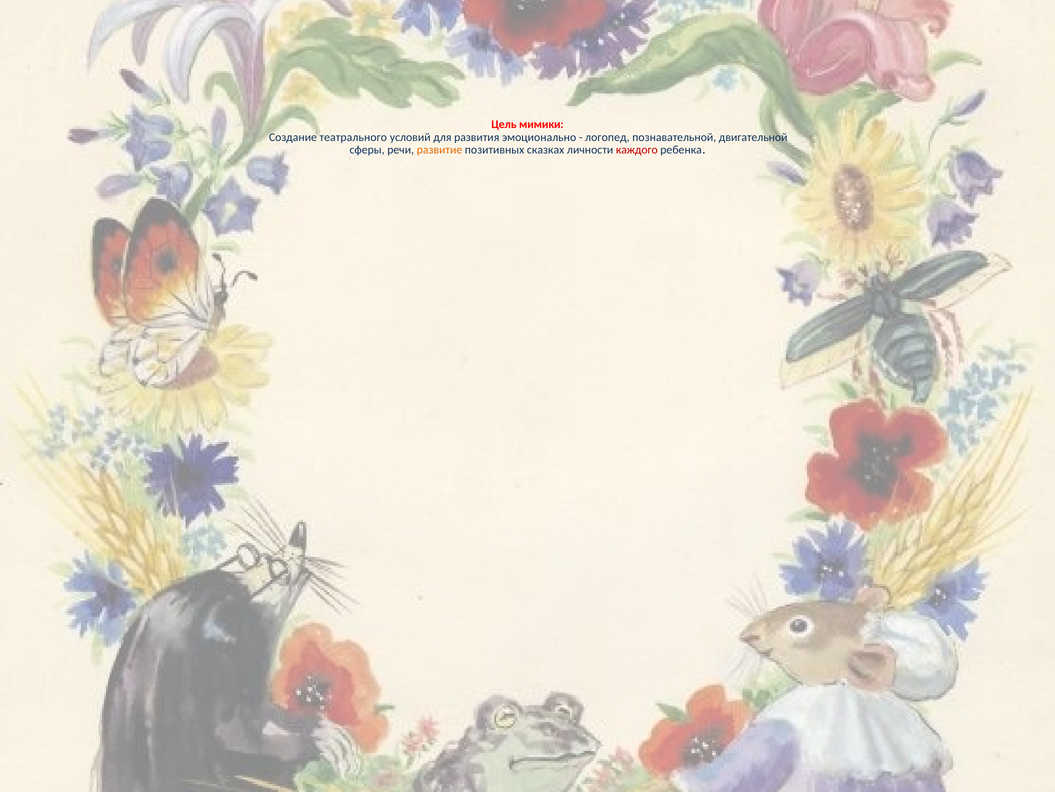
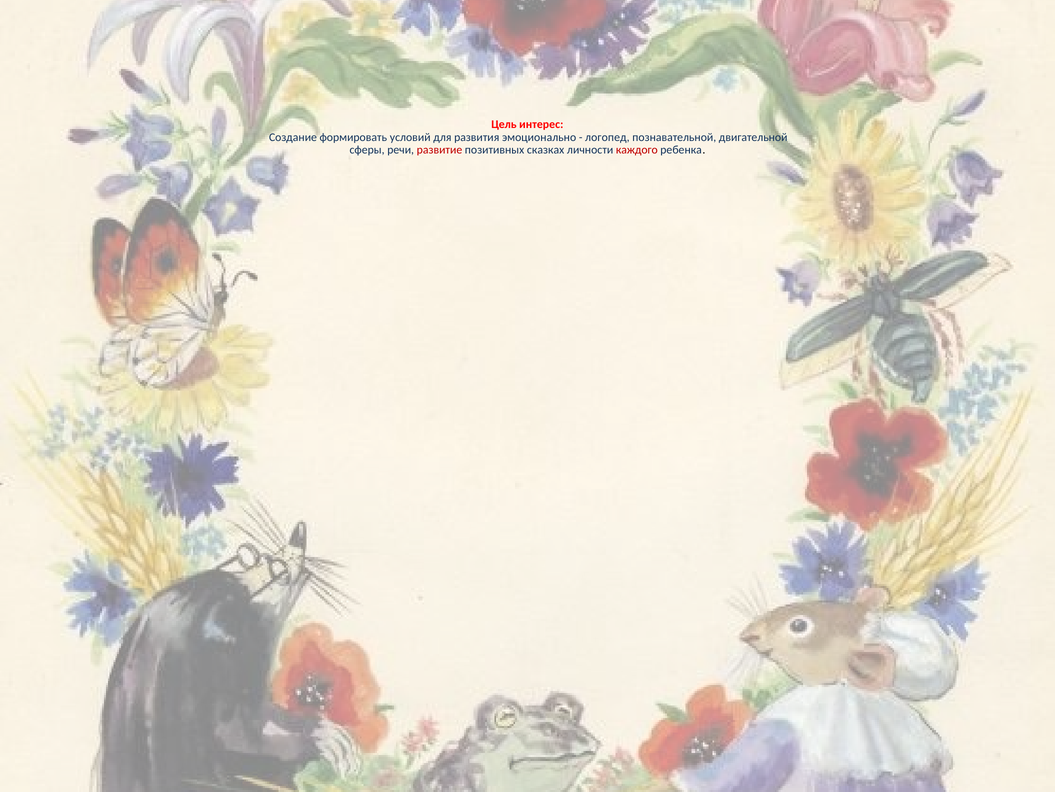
мимики: мимики -> интерес (541, 124)
театрального: театрального -> формировать (353, 137)
развитие colour: orange -> red (439, 150)
